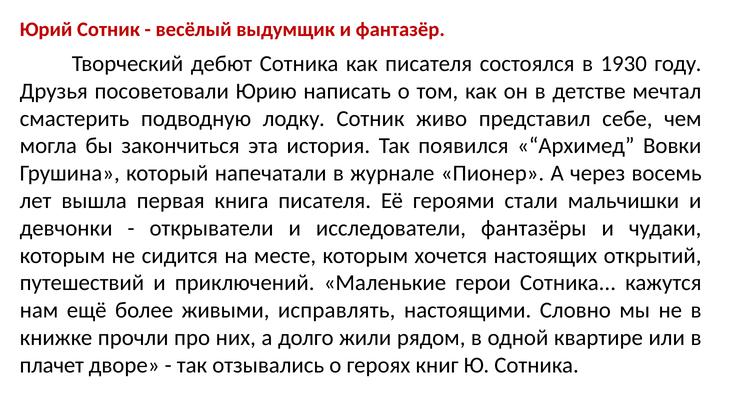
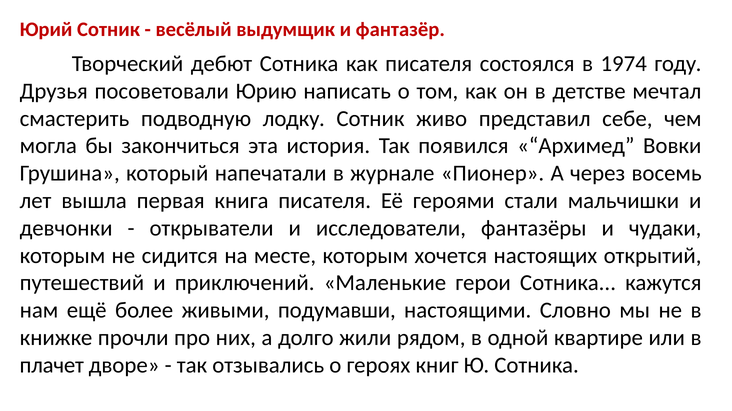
1930: 1930 -> 1974 (624, 64)
исправлять: исправлять -> подумавши (337, 311)
